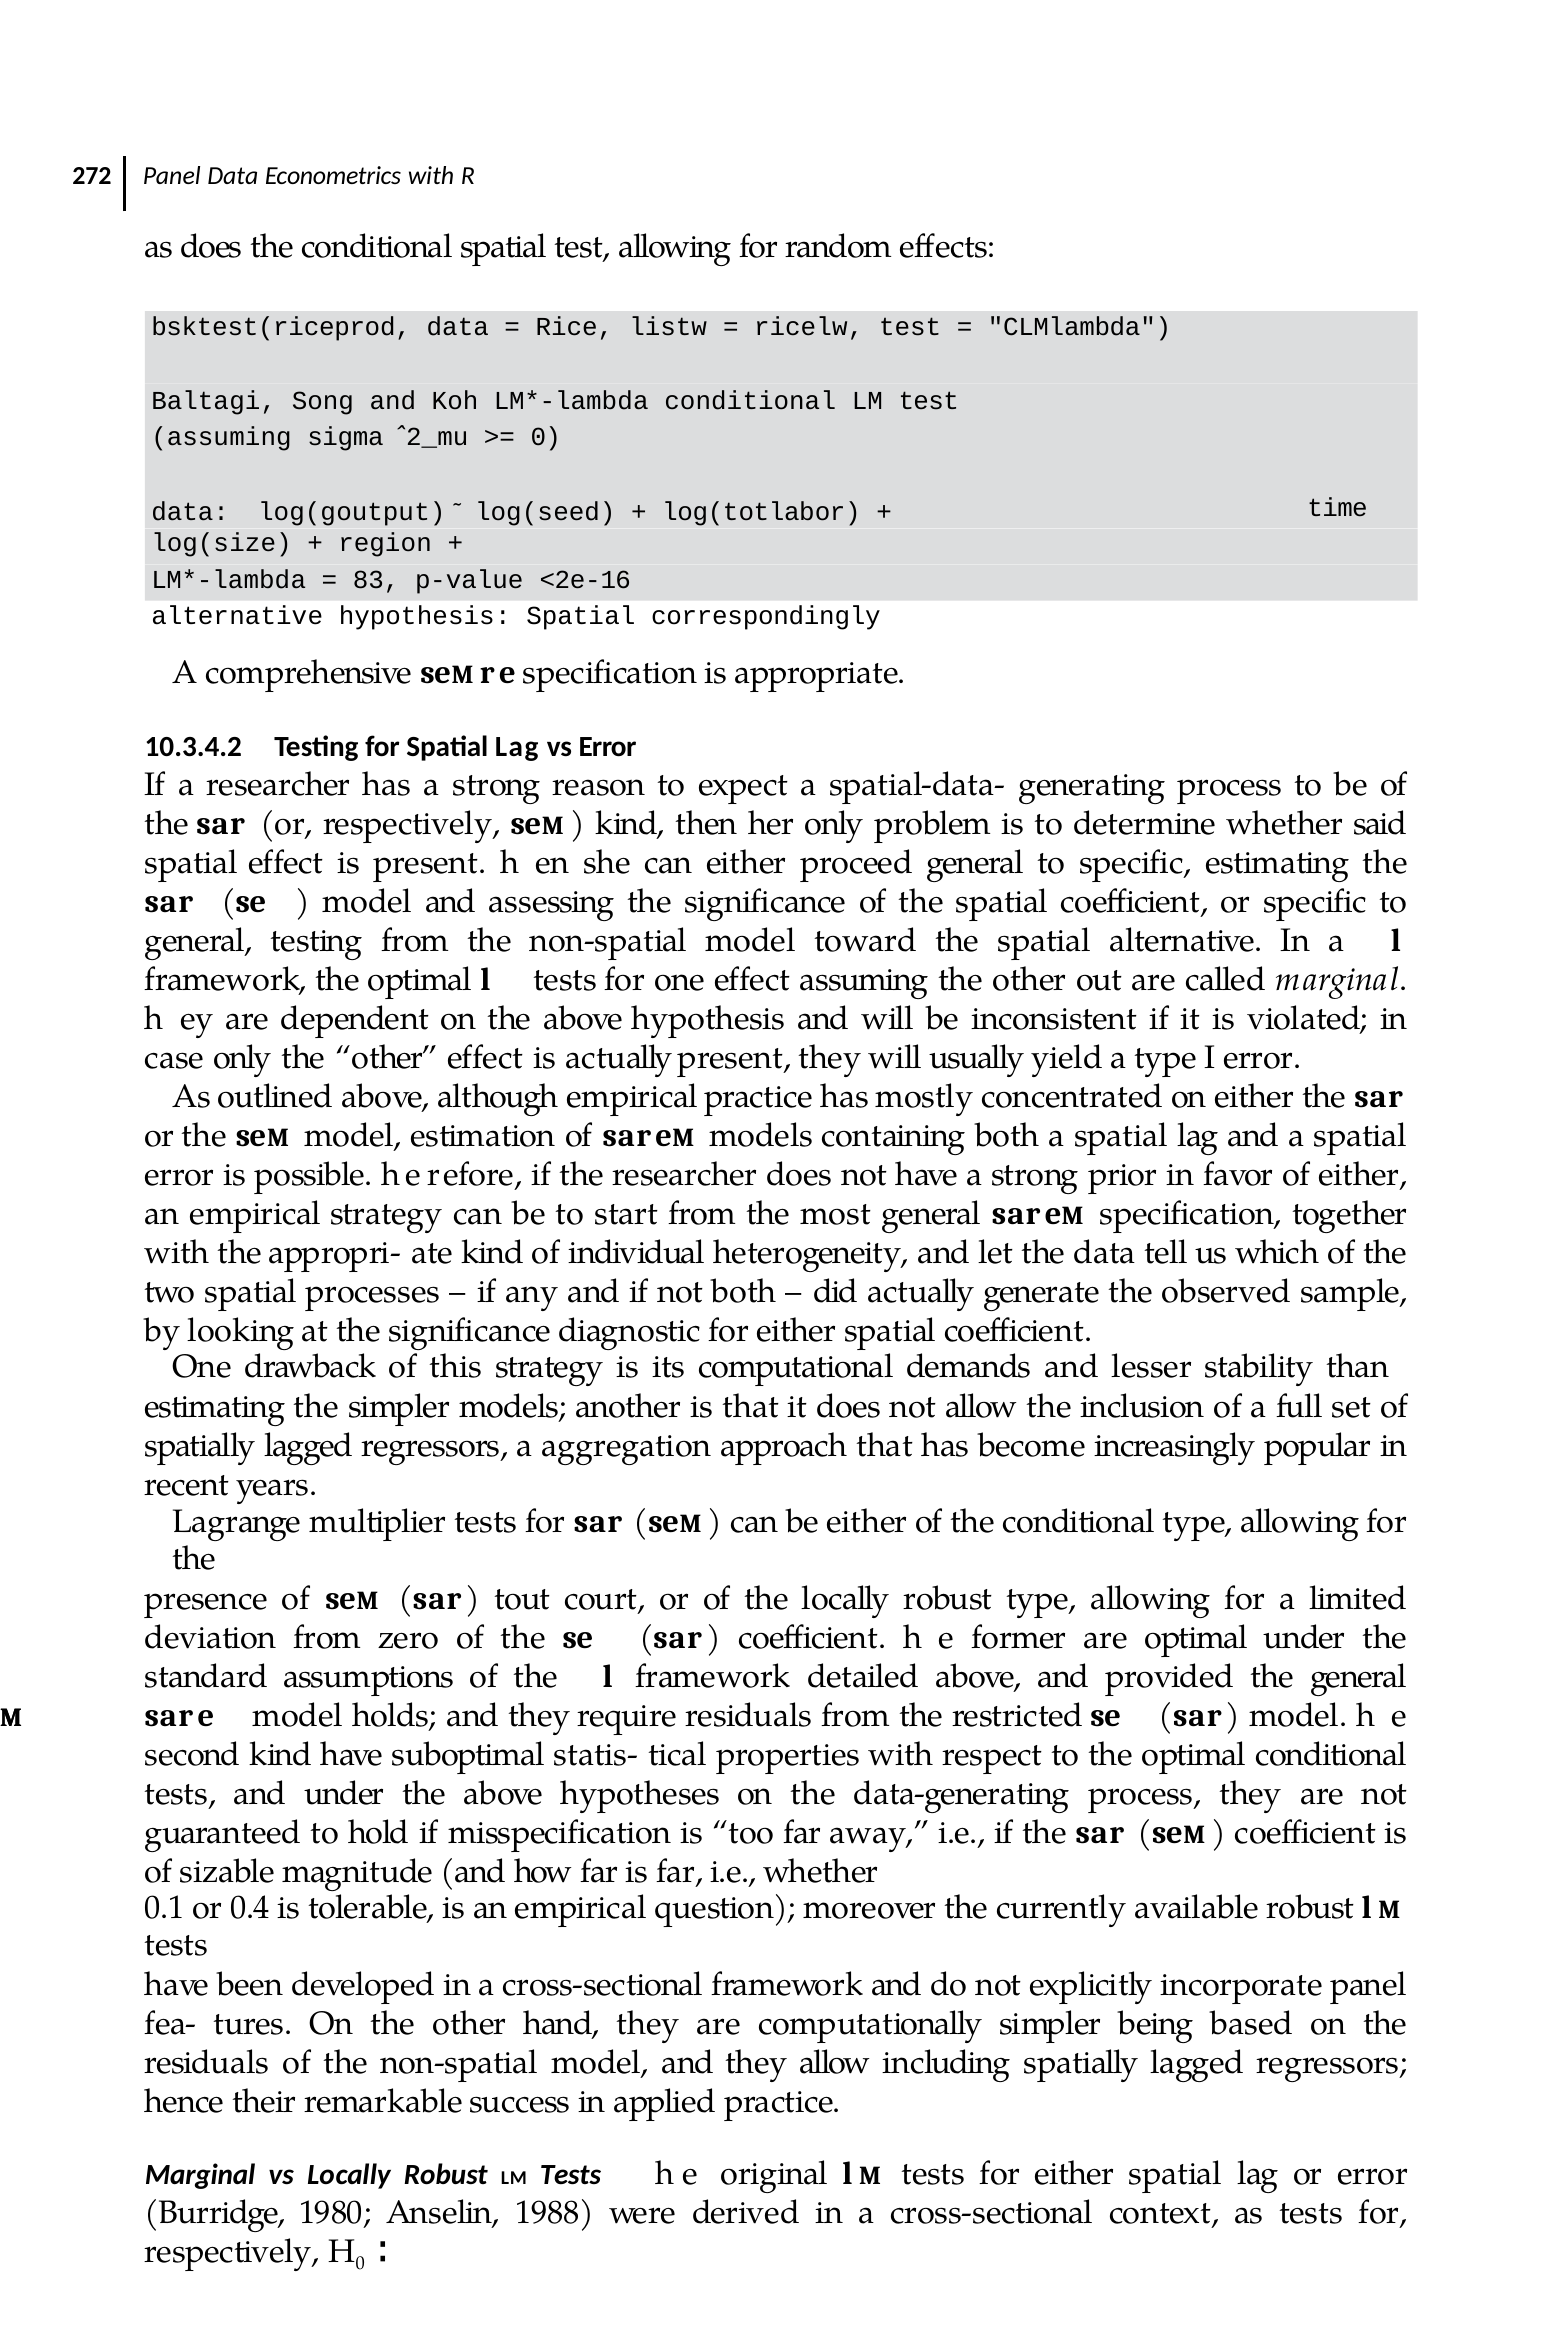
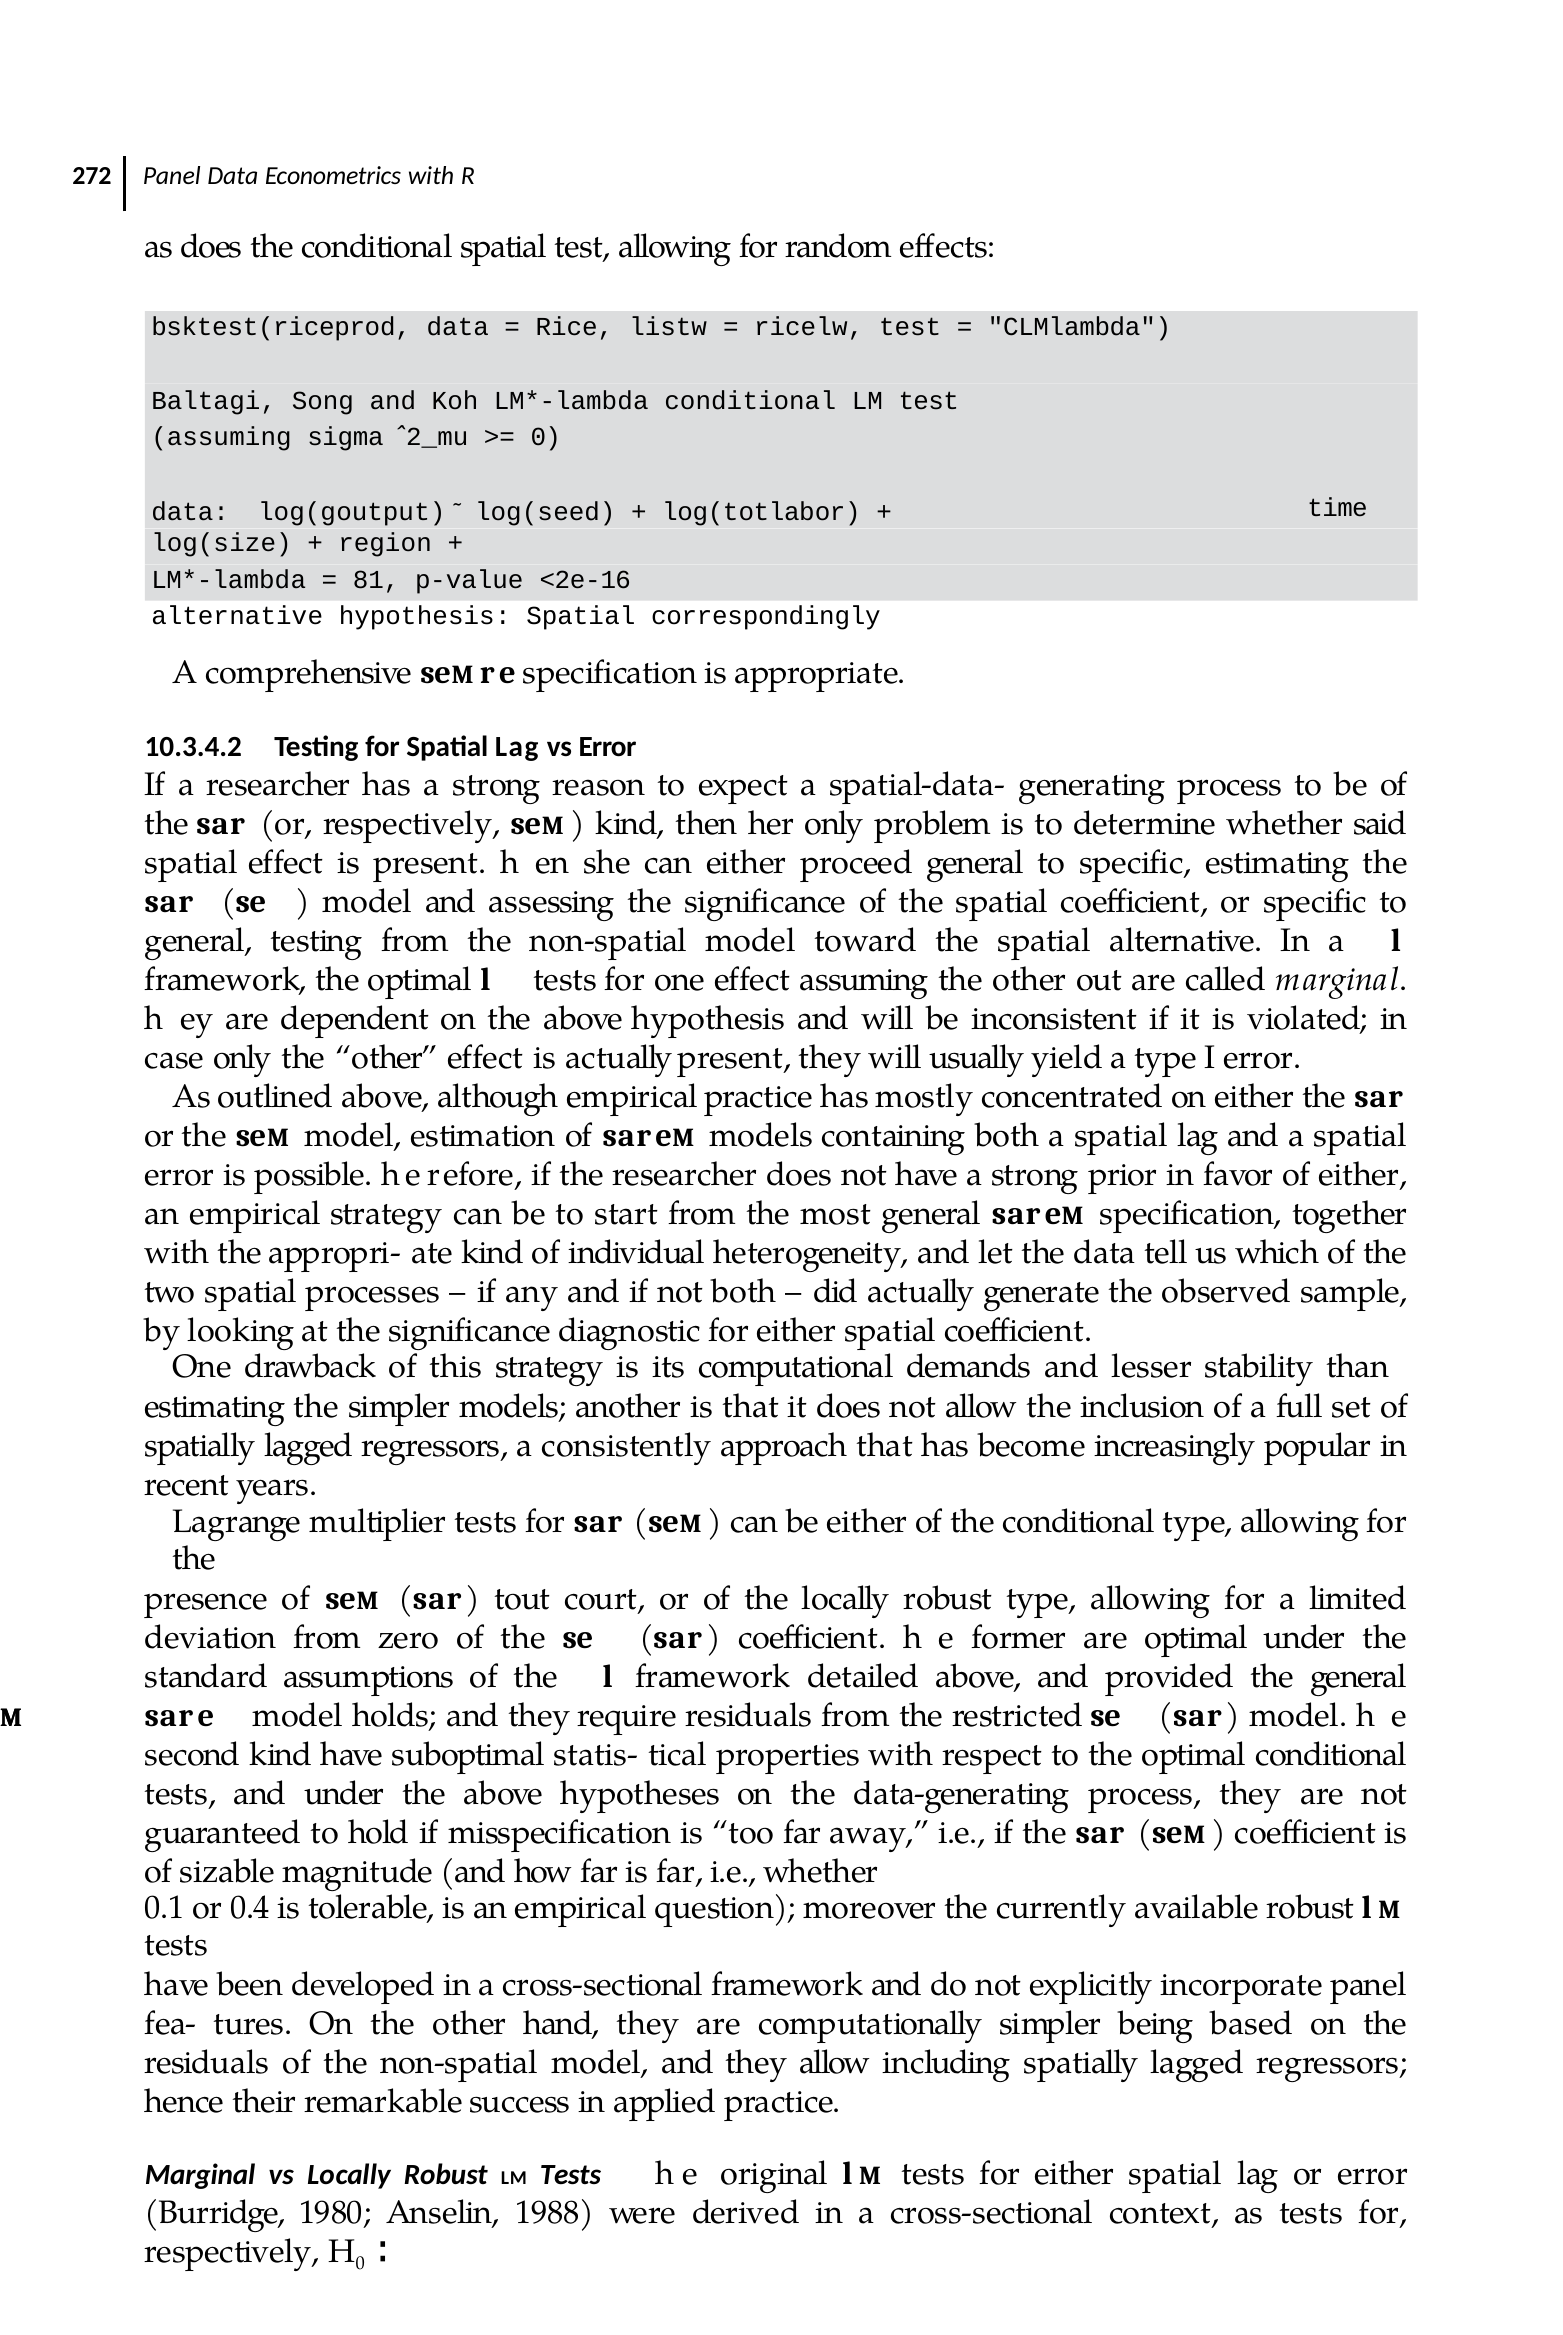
83: 83 -> 81 (376, 579)
aggregation: aggregation -> consistently (627, 1446)
